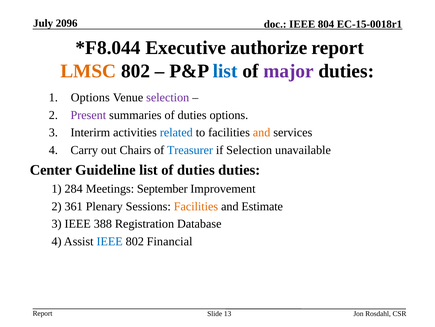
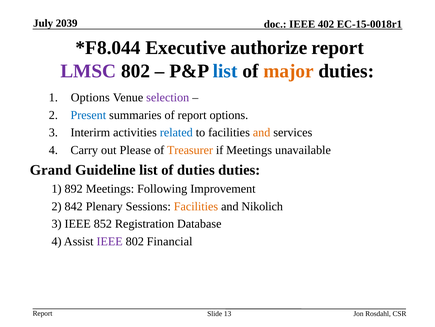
2096: 2096 -> 2039 (67, 23)
804: 804 -> 402 (326, 24)
LMSC colour: orange -> purple (88, 71)
major colour: purple -> orange (289, 71)
Present colour: purple -> blue (88, 115)
summaries of duties: duties -> report (192, 115)
Chairs: Chairs -> Please (135, 150)
Treasurer colour: blue -> orange (190, 150)
if Selection: Selection -> Meetings (249, 150)
Center: Center -> Grand (51, 170)
284: 284 -> 892 (74, 188)
September: September -> Following (162, 188)
361: 361 -> 842 (74, 206)
Estimate: Estimate -> Nikolich (262, 206)
388: 388 -> 852 (103, 223)
IEEE colour: blue -> purple (110, 241)
